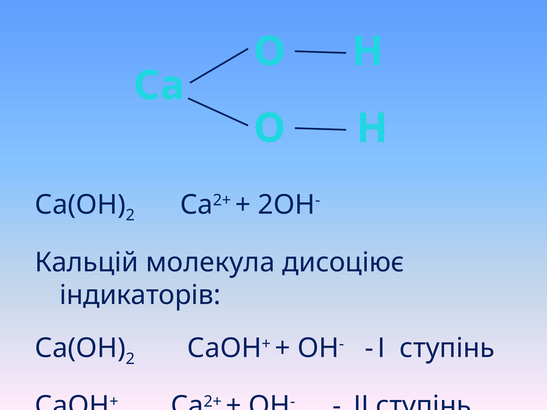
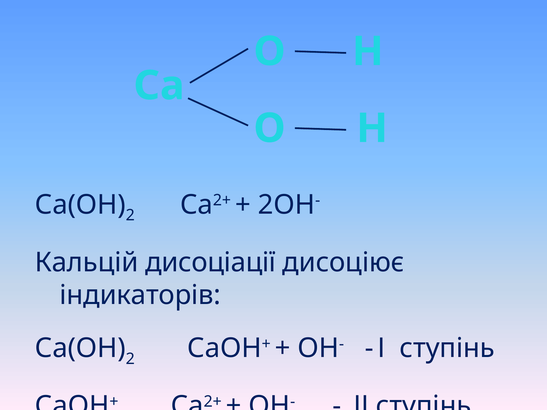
молекула: молекула -> дисоціації (211, 262)
